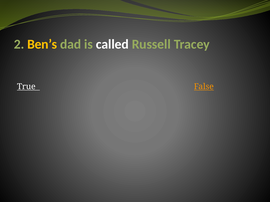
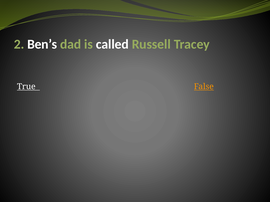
Ben’s colour: yellow -> white (42, 44)
